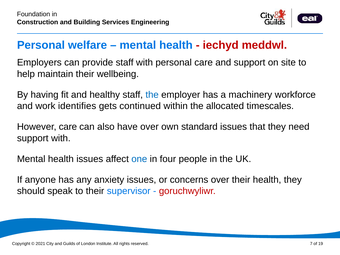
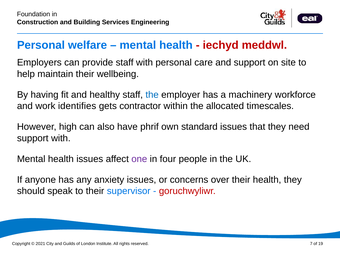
continued: continued -> contractor (140, 106)
However care: care -> high (68, 127)
have over: over -> phrif (149, 127)
one colour: blue -> purple (139, 159)
